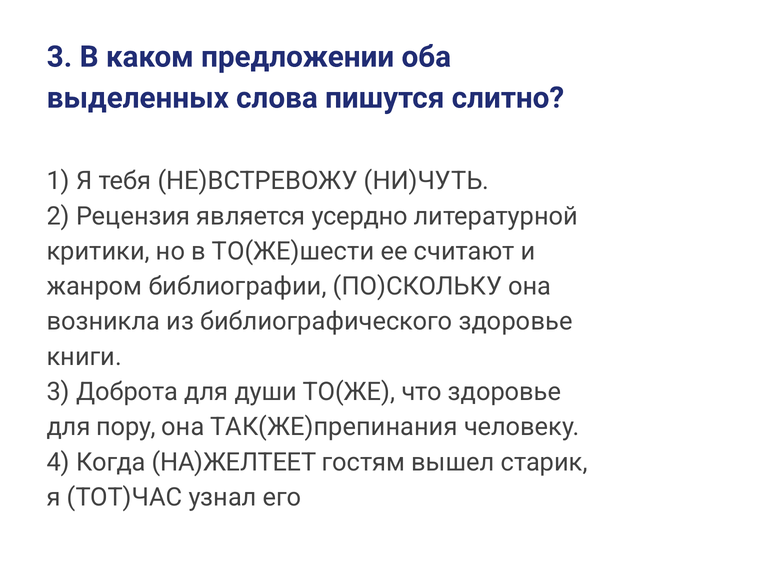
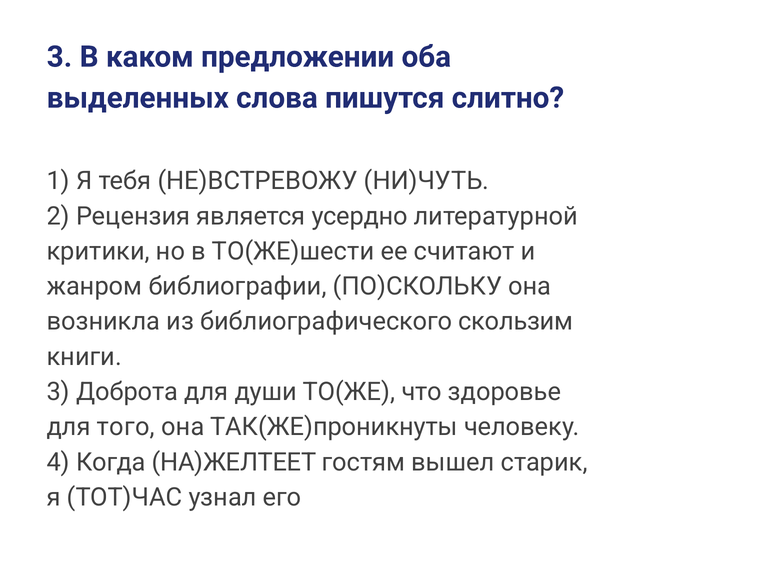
библиографического здоровье: здоровье -> скользим (516, 321)
пору: пору -> того (126, 426)
ТАК(ЖЕ)препинания: ТАК(ЖЕ)препинания -> ТАК(ЖЕ)проникнуты (334, 426)
